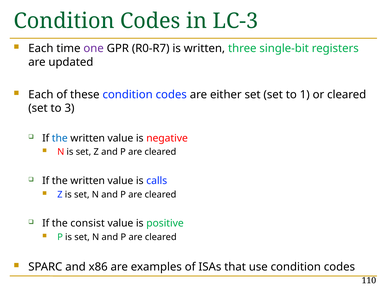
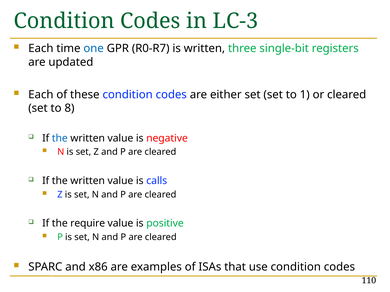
one colour: purple -> blue (94, 49)
3: 3 -> 8 (69, 108)
consist: consist -> require (88, 224)
